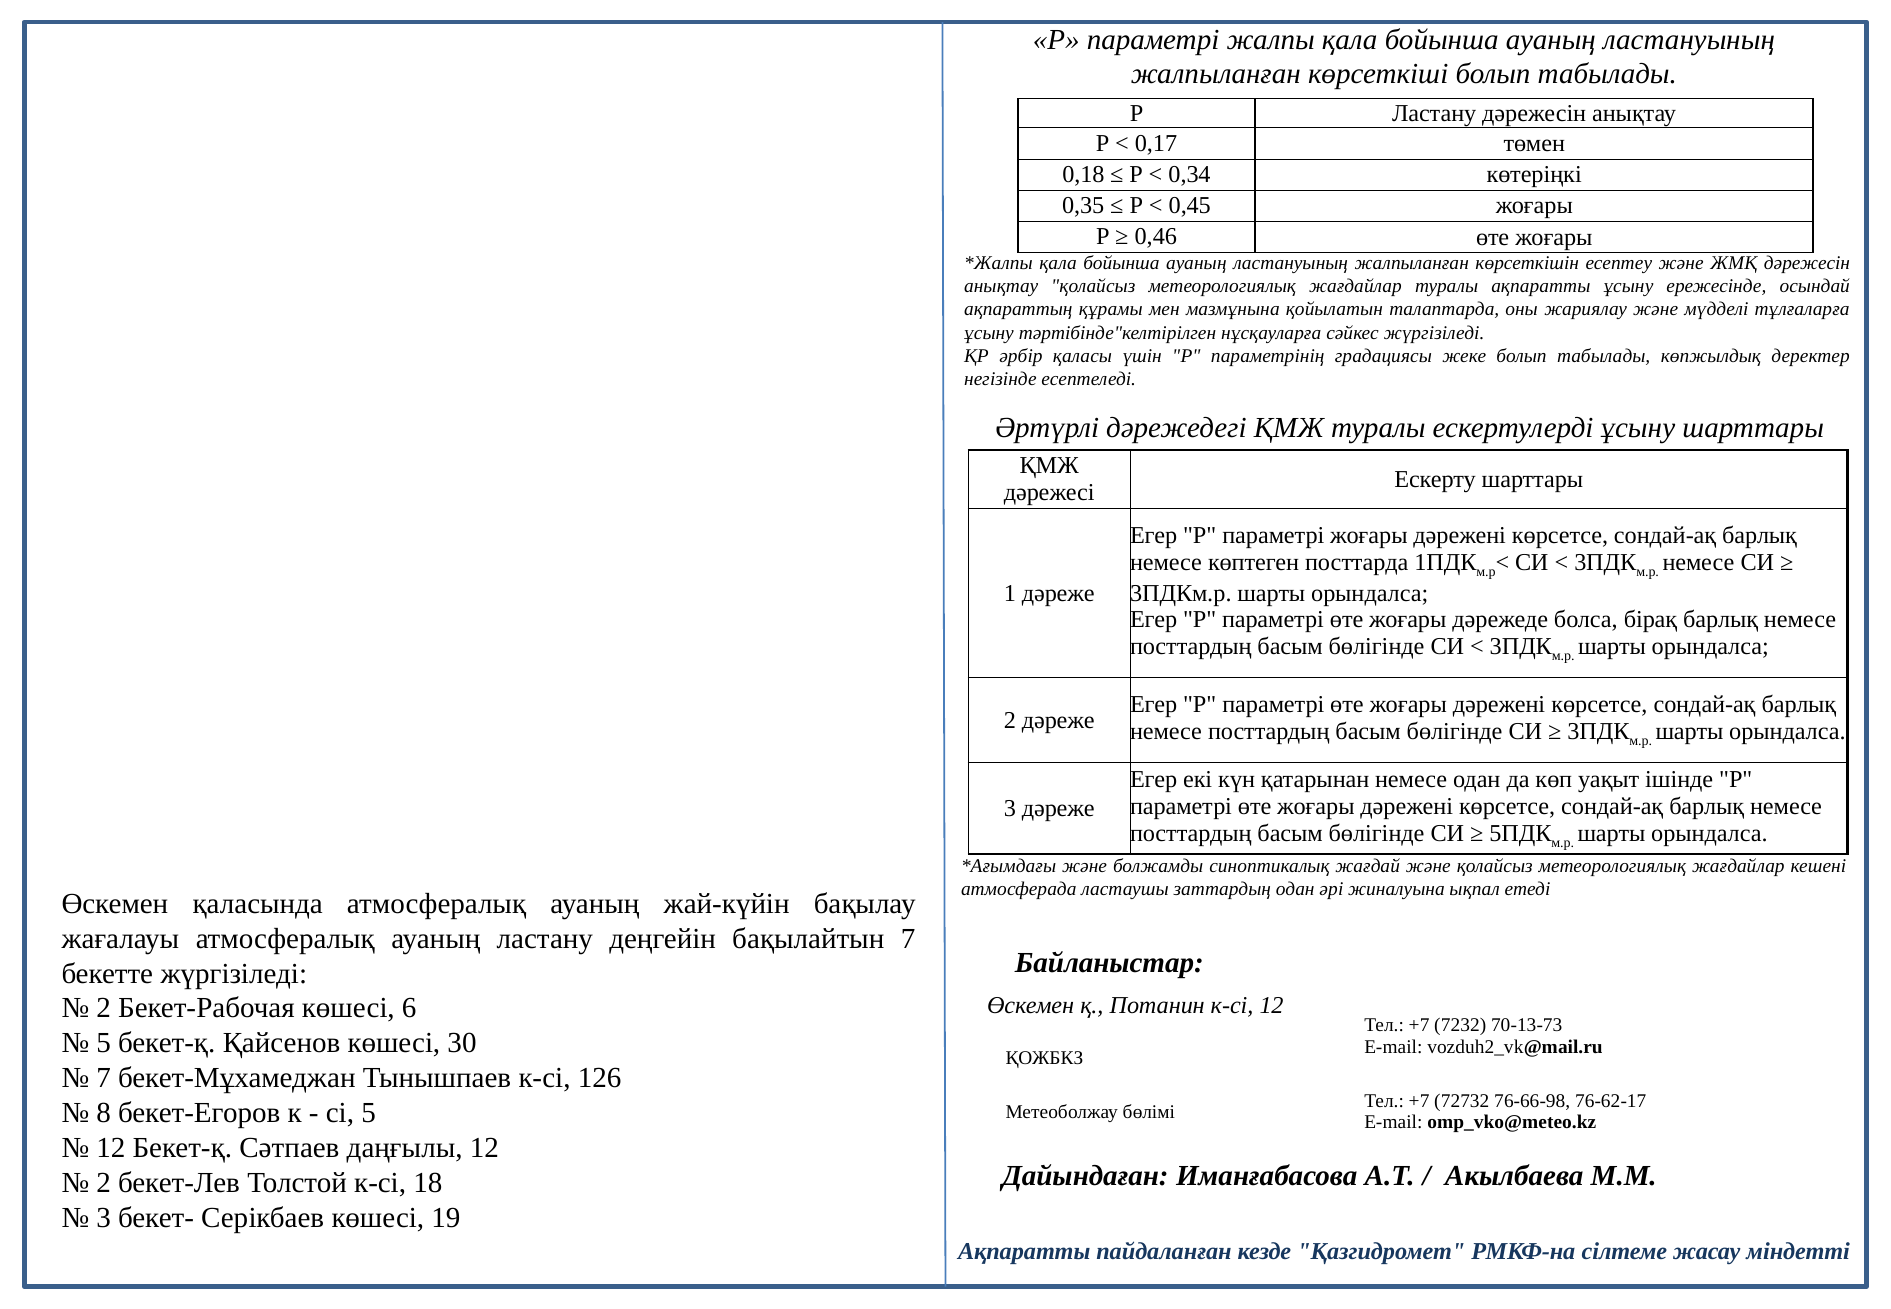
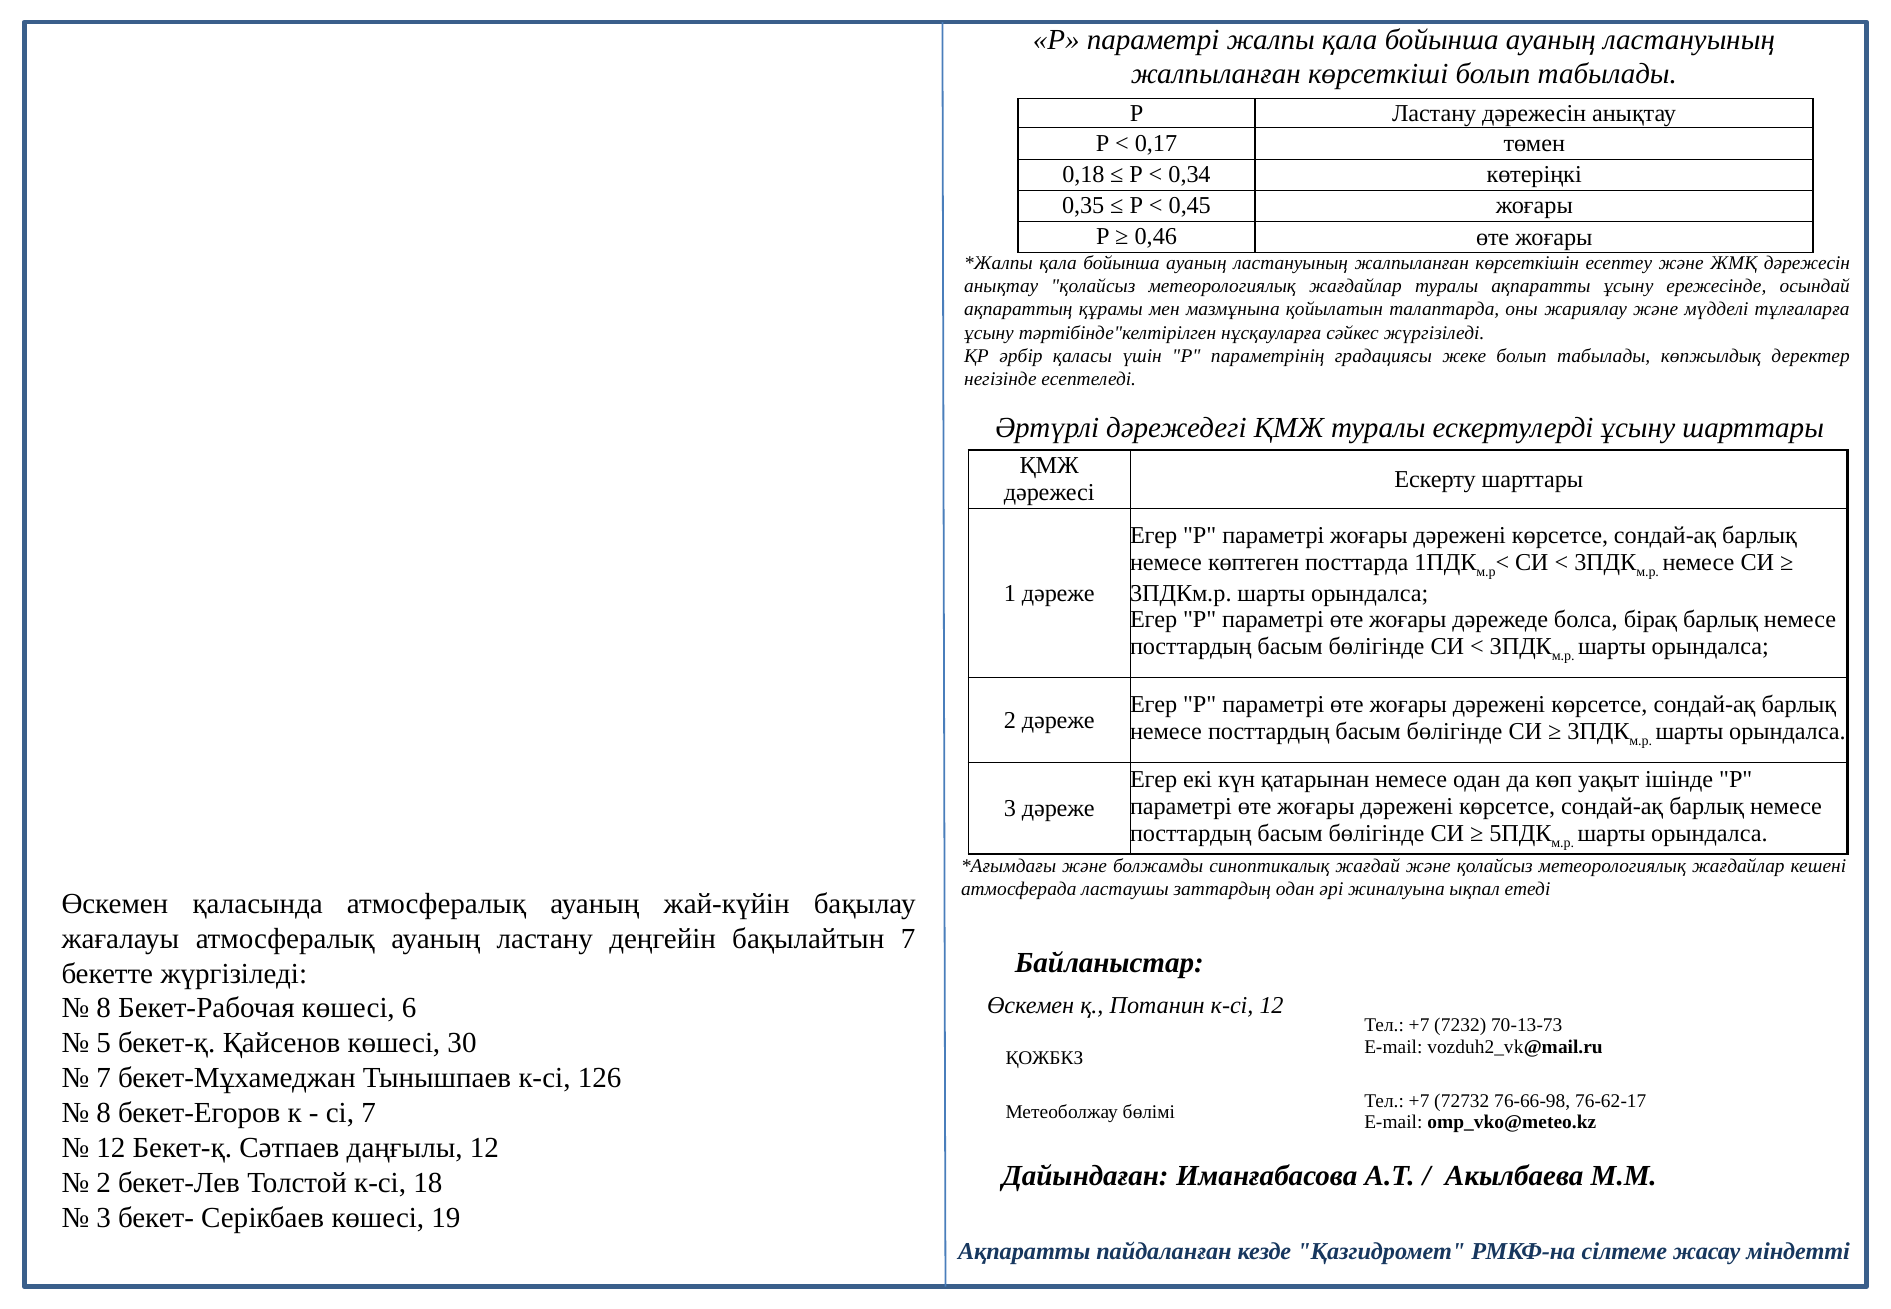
2: 2 -> 8 (104, 1008)
сі 5: 5 -> 7 (369, 1113)
